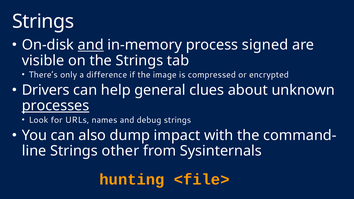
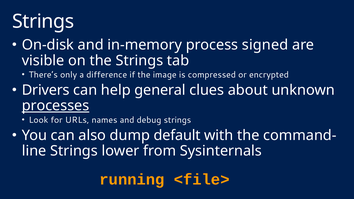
and underline: present -> none (91, 45)
impact: impact -> default (177, 135)
other: other -> lower (121, 151)
hunting: hunting -> running (132, 180)
